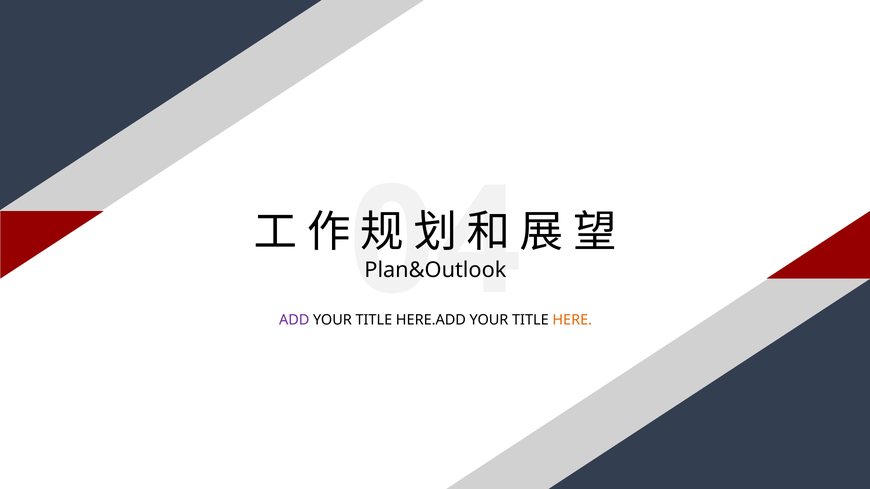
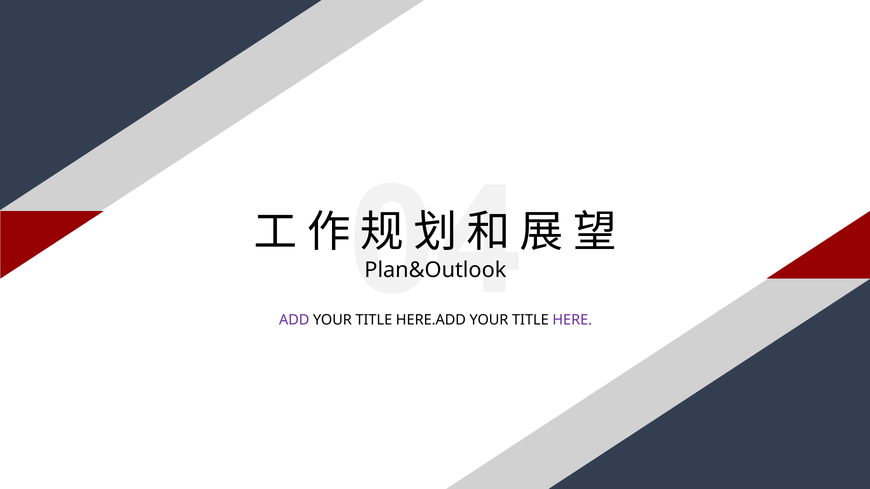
HERE colour: orange -> purple (572, 320)
